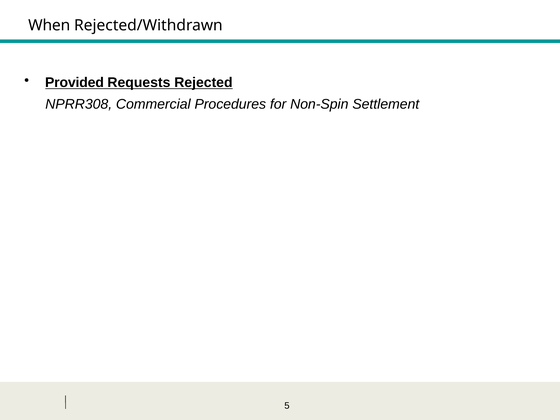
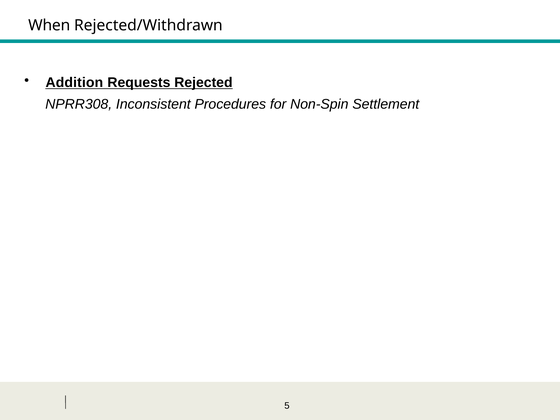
Provided: Provided -> Addition (74, 83)
Commercial: Commercial -> Inconsistent (153, 104)
